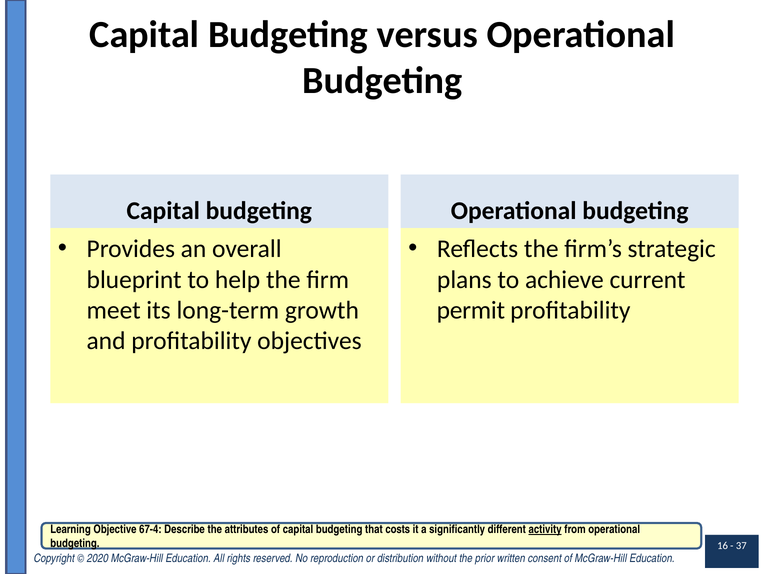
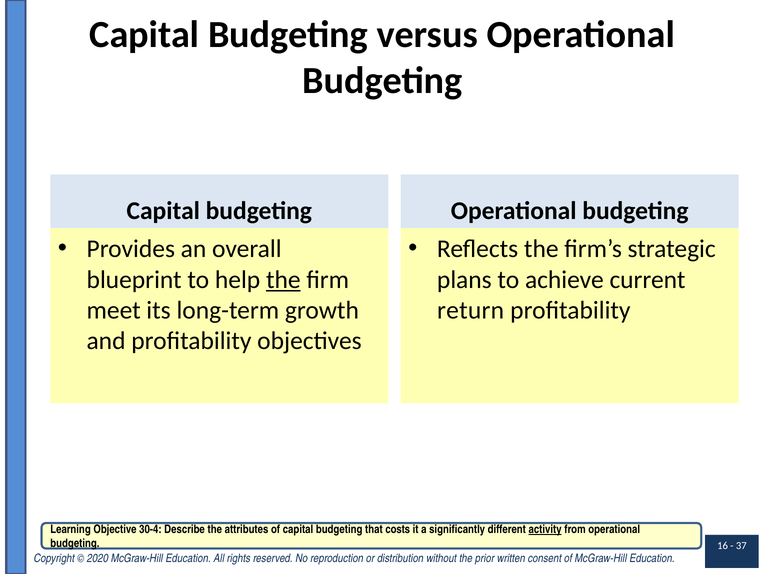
the underline: none -> present (283, 279)
permit: permit -> return (471, 310)
67-4: 67-4 -> 30-4 (150, 529)
